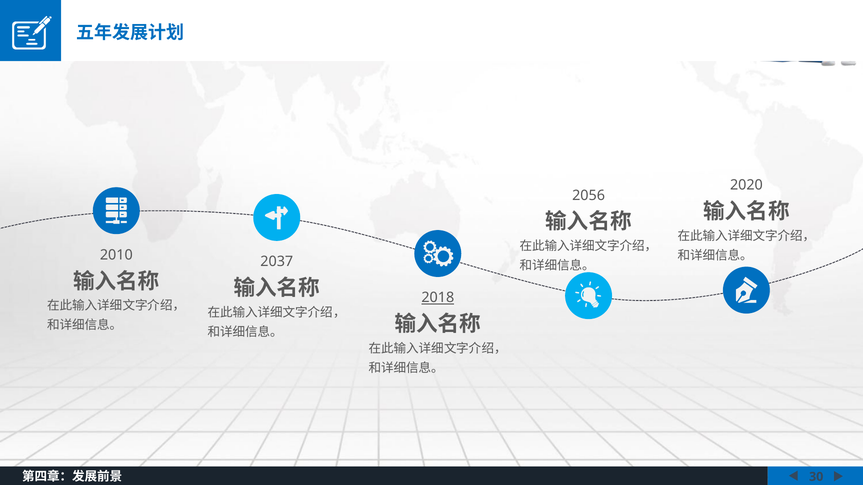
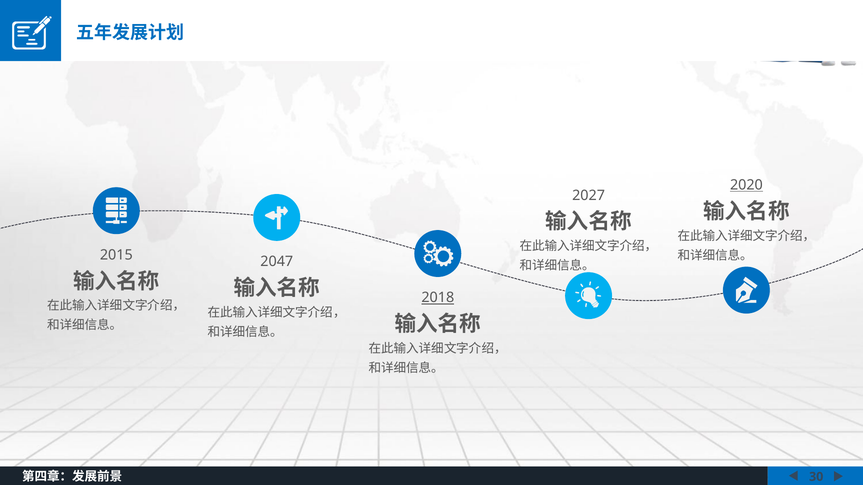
2020 underline: none -> present (746, 185)
2056: 2056 -> 2027 (589, 195)
2010: 2010 -> 2015 (116, 255)
2037: 2037 -> 2047 (277, 262)
